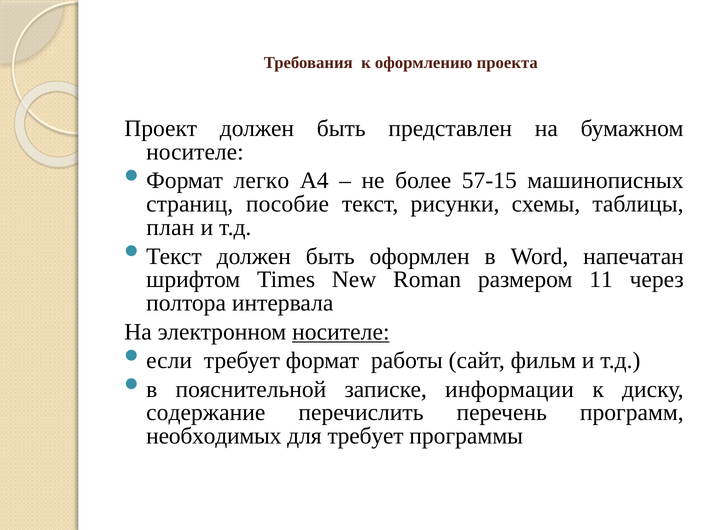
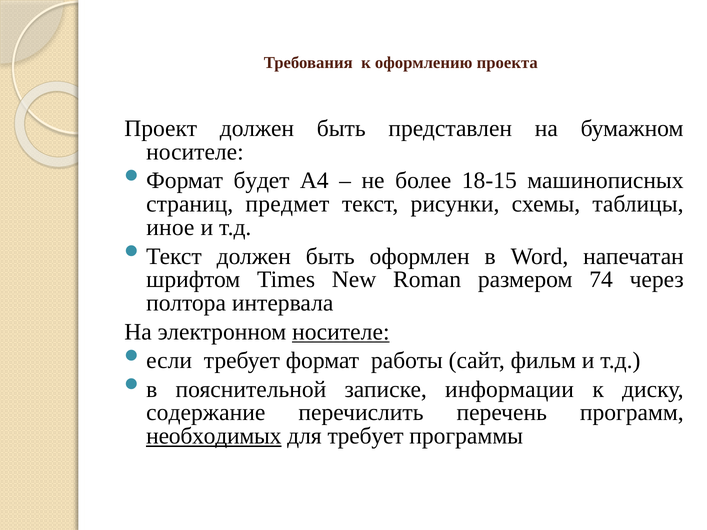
легко: легко -> будет (262, 181)
57-15: 57-15 -> 18-15 (489, 181)
пособие: пособие -> предмет (287, 204)
план: план -> иное (170, 228)
11: 11 -> 74 (601, 280)
необходимых underline: none -> present (214, 436)
